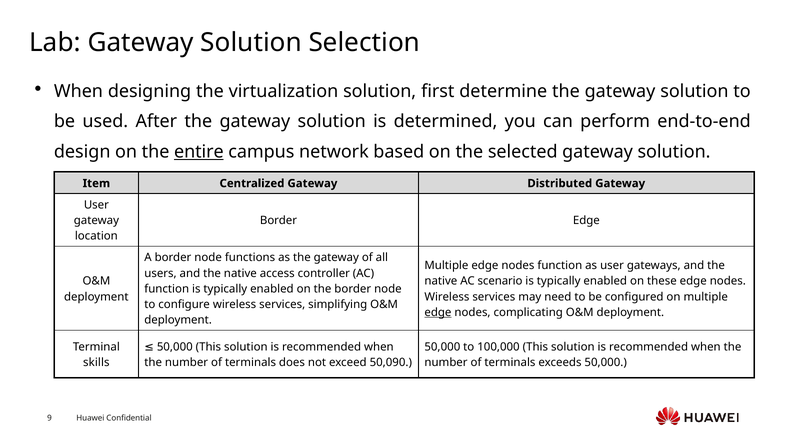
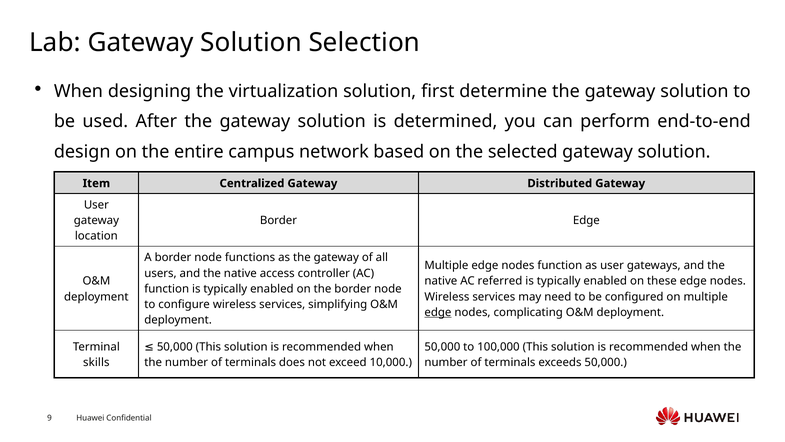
entire underline: present -> none (199, 151)
scenario: scenario -> referred (500, 281)
50,090: 50,090 -> 10,000 (391, 362)
